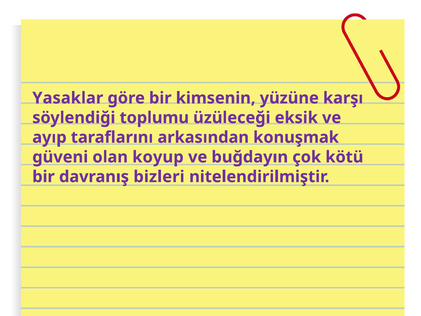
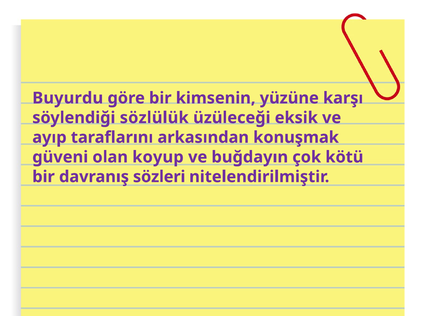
Yasaklar: Yasaklar -> Buyurdu (68, 98)
toplumu: toplumu -> sözlülük (154, 118)
bizleri: bizleri -> sözleri (159, 177)
